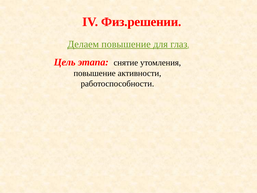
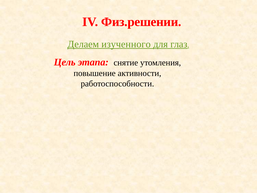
Делаем повышение: повышение -> изученного (126, 44)
